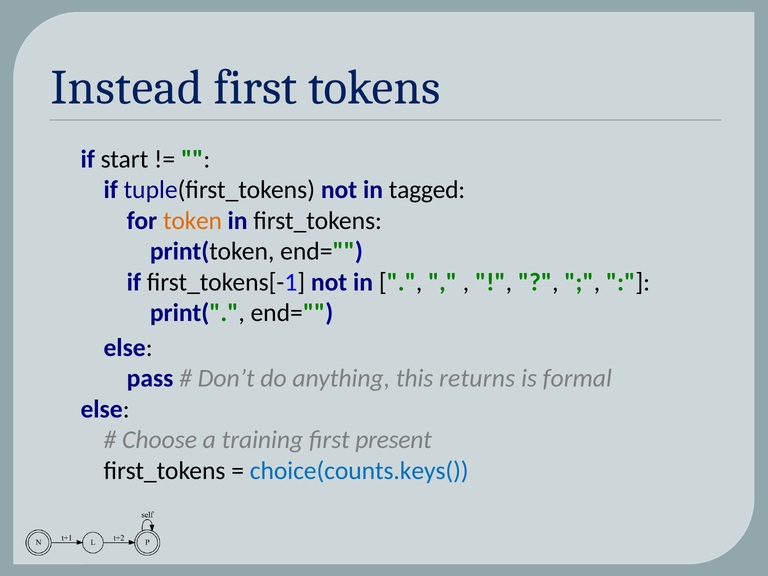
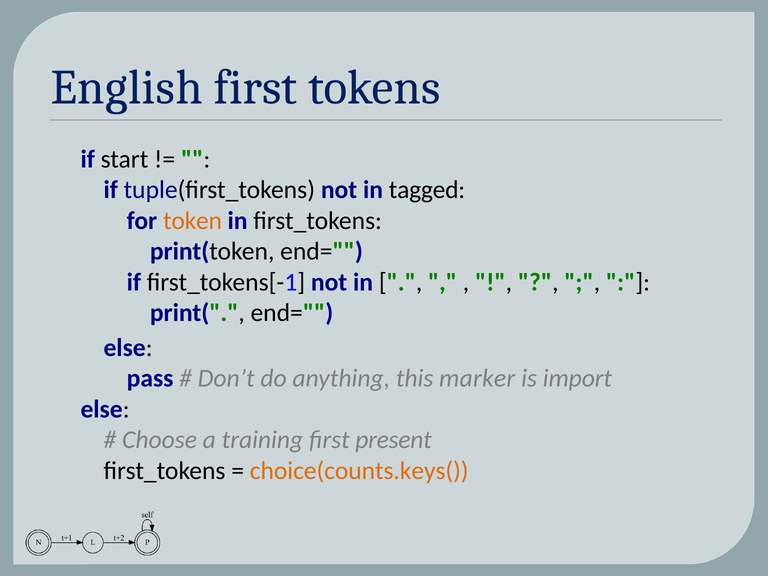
Instead: Instead -> English (127, 87)
returns: returns -> marker (477, 379)
formal: formal -> import (577, 379)
choice(counts.keys( colour: blue -> orange (359, 471)
